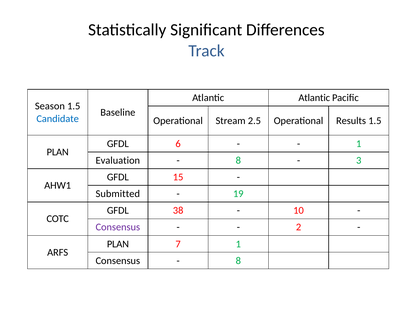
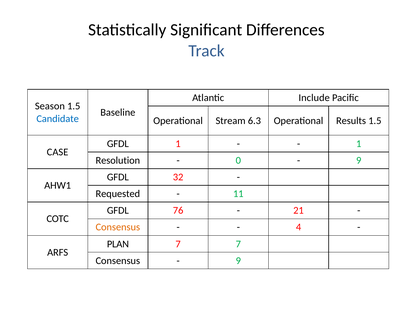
Atlantic Atlantic: Atlantic -> Include (314, 98)
2.5: 2.5 -> 6.3 (254, 121)
GFDL 6: 6 -> 1 (178, 144)
PLAN: PLAN -> CASE (58, 152)
Evaluation: Evaluation -> Resolution (118, 161)
8: 8 -> 0 (238, 161)
3: 3 -> 9 (359, 161)
15: 15 -> 32 (178, 178)
Submitted: Submitted -> Requested (118, 194)
19: 19 -> 11 (238, 194)
38: 38 -> 76 (178, 211)
10: 10 -> 21 (299, 211)
Consensus colour: purple -> orange (118, 228)
2: 2 -> 4 (299, 228)
7 1: 1 -> 7 (238, 245)
8: 8 -> 9 (238, 261)
